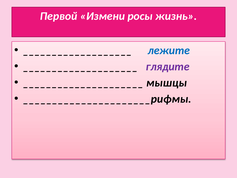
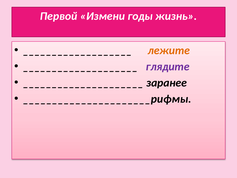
росы: росы -> годы (140, 16)
лежите colour: blue -> orange (169, 50)
мышцы: мышцы -> заранее (167, 83)
